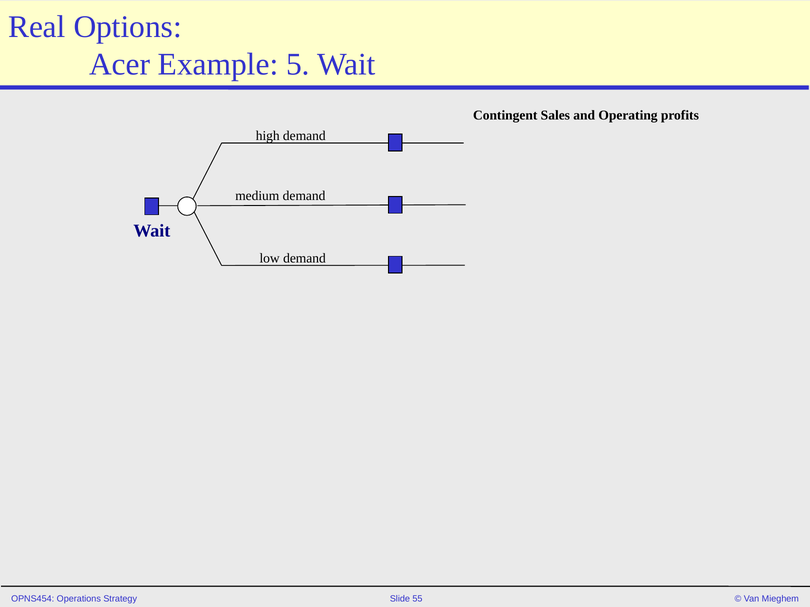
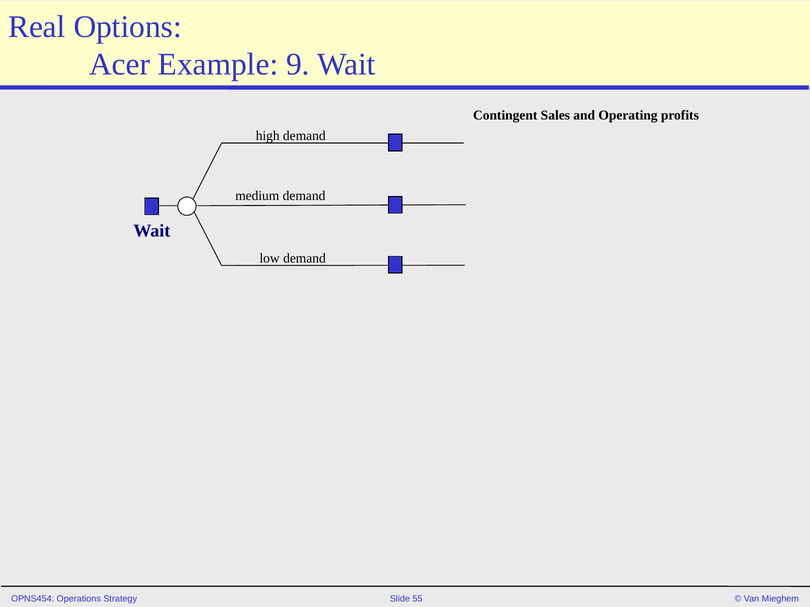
5: 5 -> 9 (298, 65)
